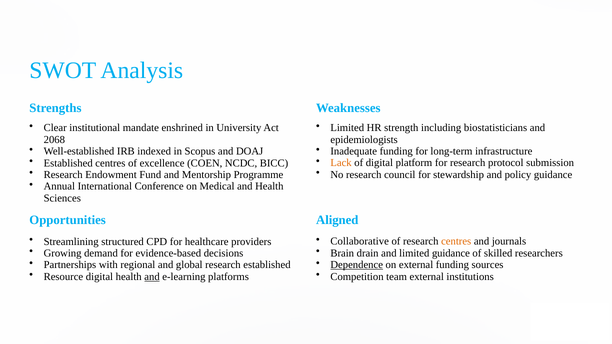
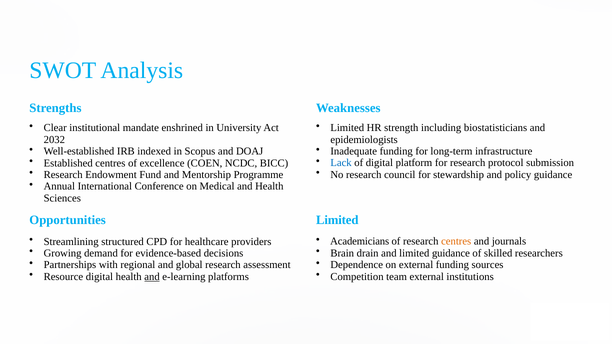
2068: 2068 -> 2032 (54, 140)
Lack colour: orange -> blue (341, 163)
Aligned: Aligned -> Limited (337, 220)
Collaborative: Collaborative -> Academicians (360, 242)
research established: established -> assessment (267, 265)
Dependence underline: present -> none (357, 265)
